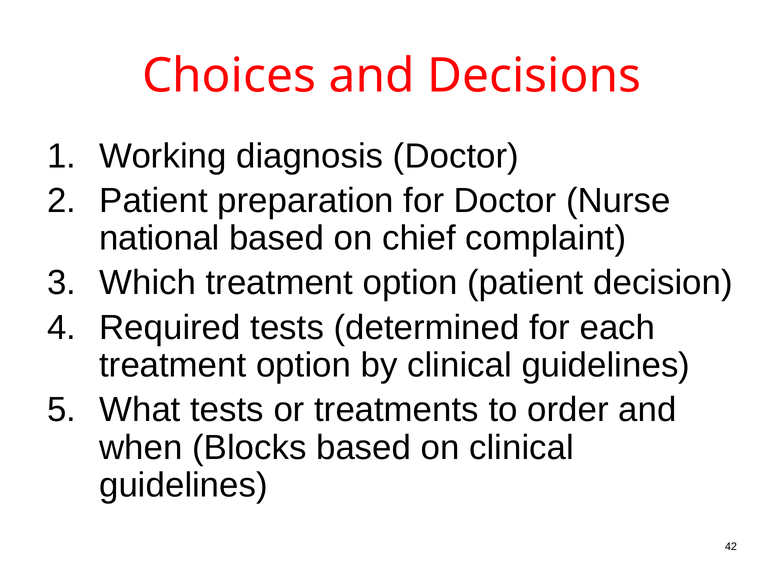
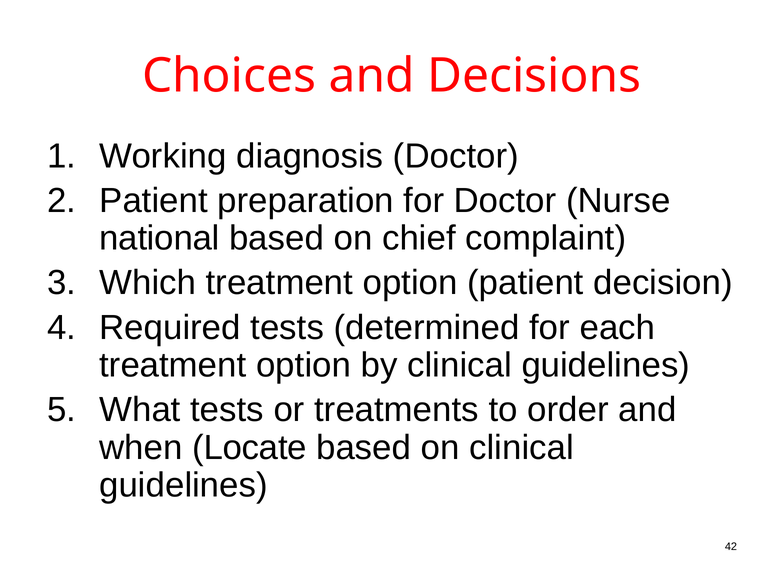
Blocks: Blocks -> Locate (250, 448)
